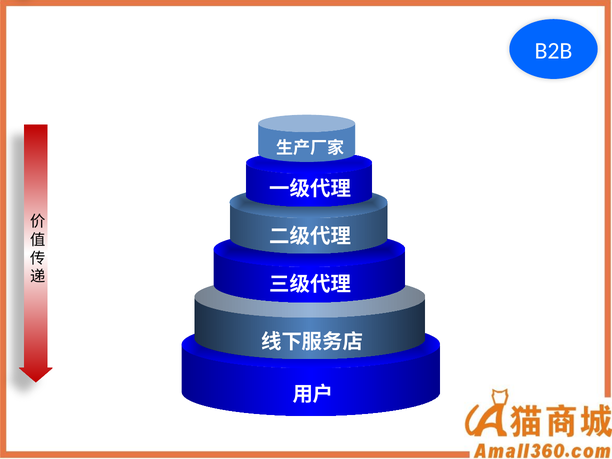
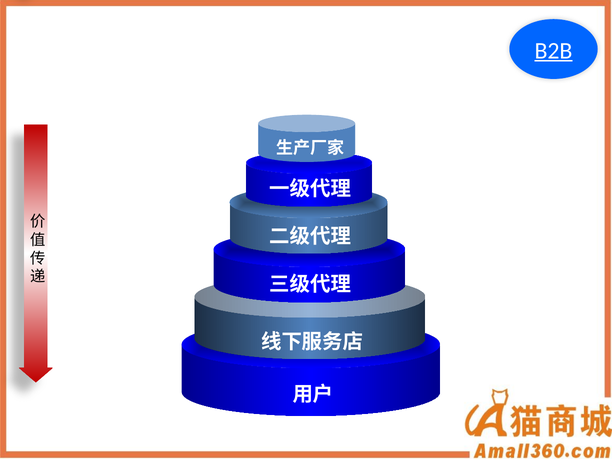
B2B underline: none -> present (553, 51)
